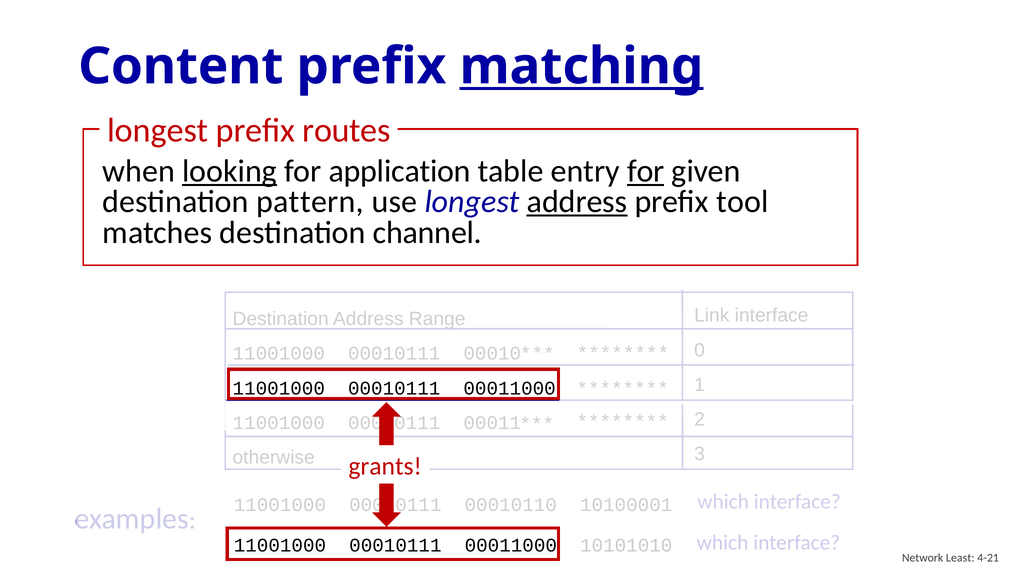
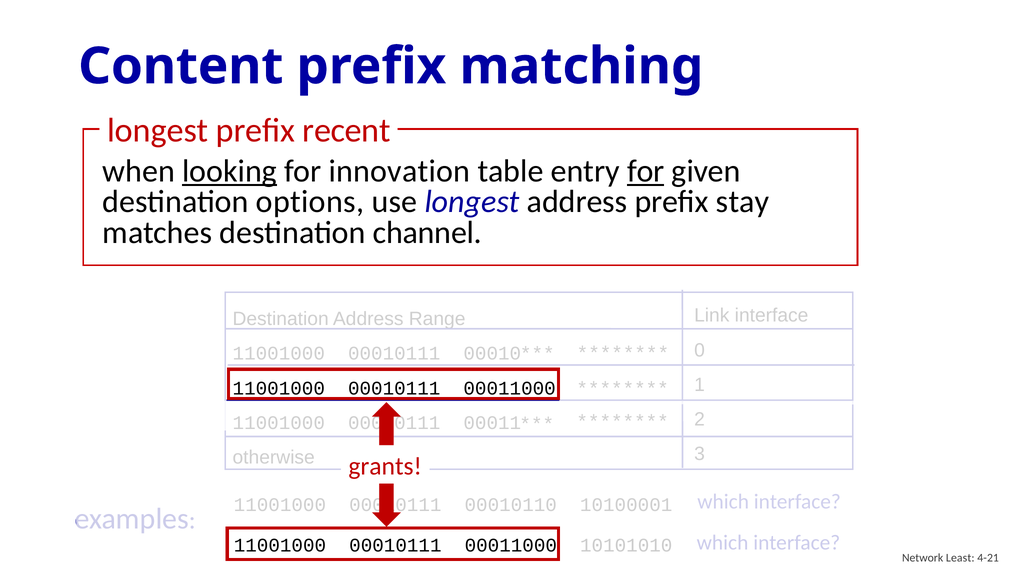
matching underline: present -> none (581, 66)
routes: routes -> recent (346, 131)
application: application -> innovation (399, 171)
pattern: pattern -> options (310, 202)
address underline: present -> none (577, 202)
tool: tool -> stay (743, 202)
